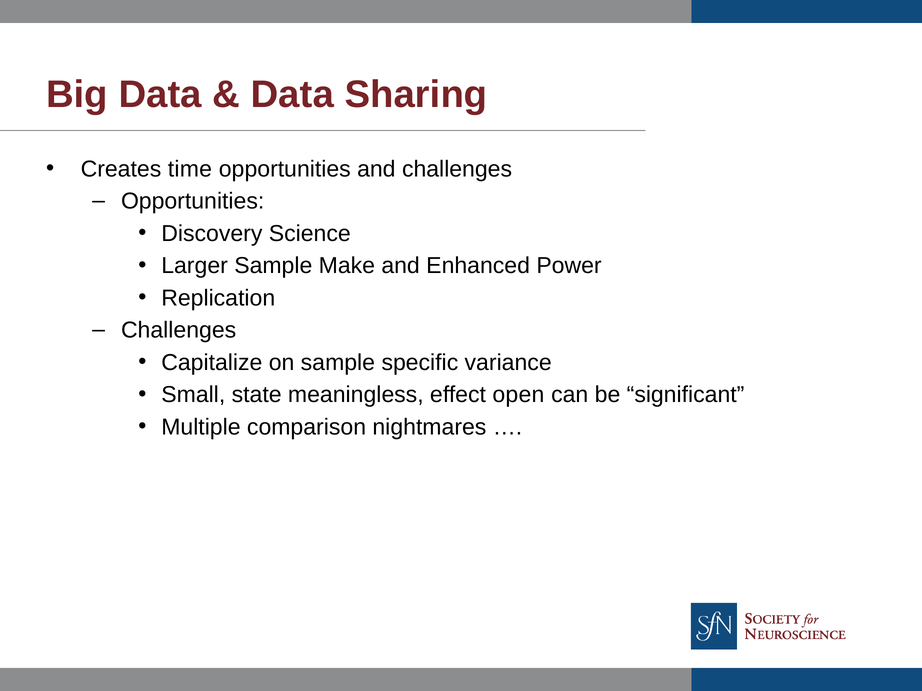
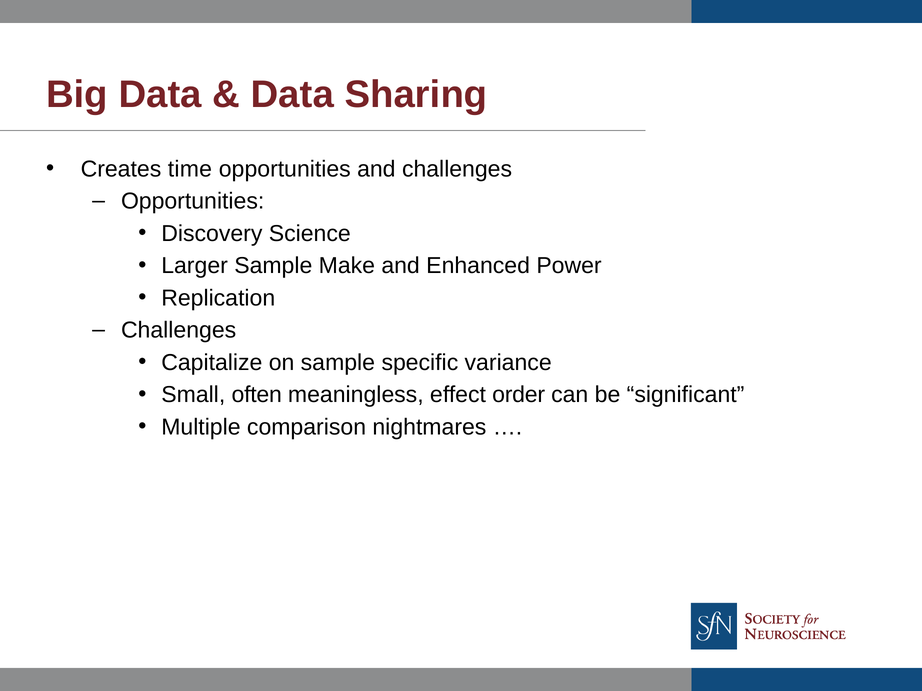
state: state -> often (257, 395)
open: open -> order (519, 395)
